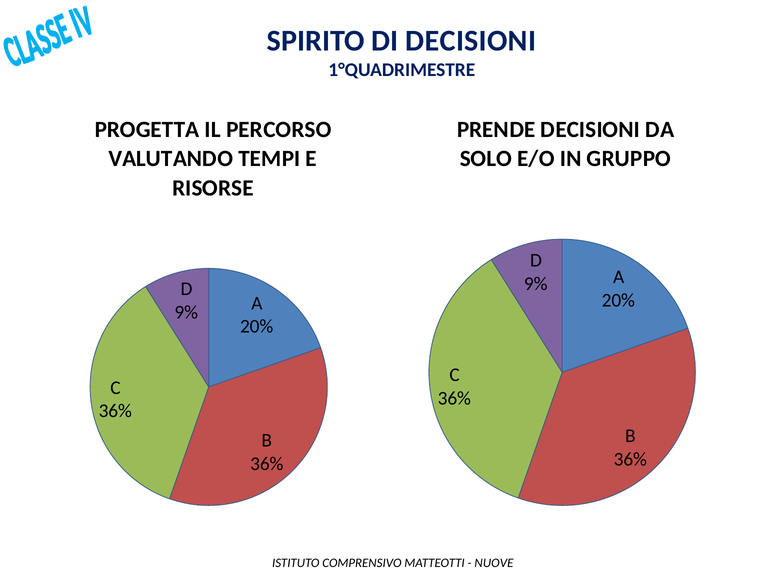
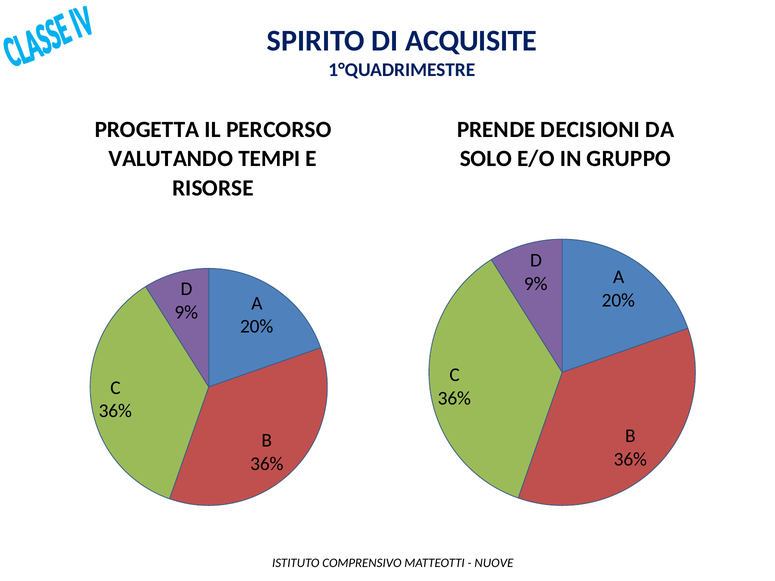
DI DECISIONI: DECISIONI -> ACQUISITE (471, 41)
